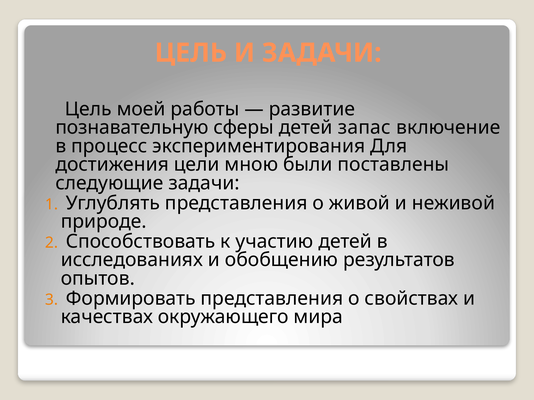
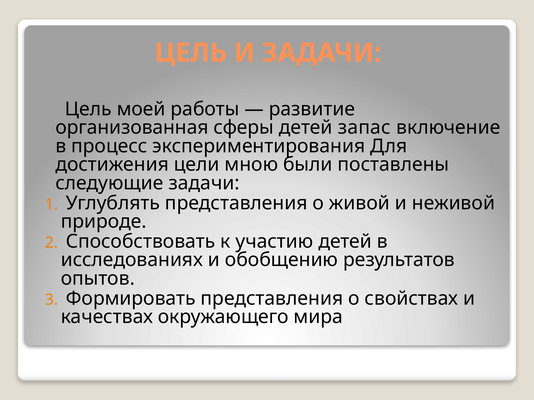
познавательную: познавательную -> организованная (132, 128)
